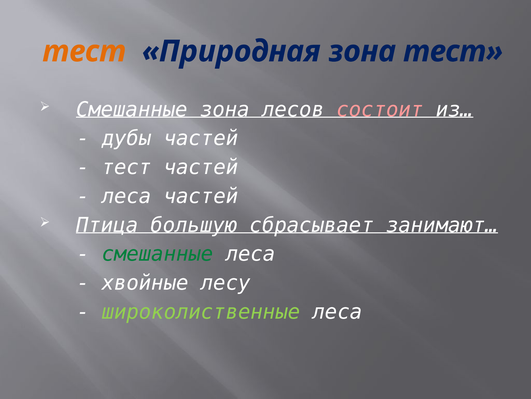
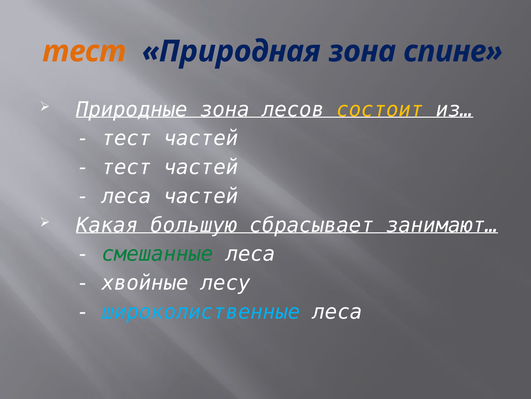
зона тест: тест -> спине (453, 51)
Смешанные: Смешанные -> Природные (132, 109)
состоит colour: pink -> yellow (380, 109)
дубы: дубы -> тест (127, 138)
Птица: Птица -> Какая (107, 225)
широколиственные colour: light green -> light blue (201, 311)
